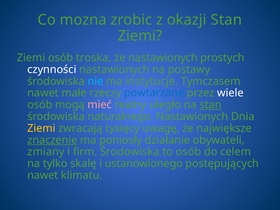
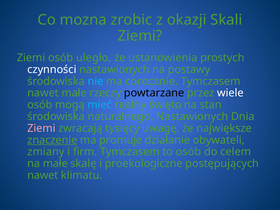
okazji Stan: Stan -> Skali (226, 20)
troska: troska -> uległo (94, 58)
że nastawionych: nastawionych -> ustanowienia (163, 58)
instytucje: instytucje -> corocznie (152, 81)
powtarzane colour: blue -> black (154, 93)
mieć colour: pink -> light blue (100, 105)
uległo: uległo -> święto (165, 105)
stan underline: present -> none (211, 105)
Ziemi colour: yellow -> pink (41, 128)
poniosły: poniosły -> promuje (121, 140)
firm Środowiska: Środowiska -> Tymczasem (130, 152)
na tylko: tylko -> małe (55, 164)
ustanowionego: ustanowionego -> proekologiczne (144, 164)
